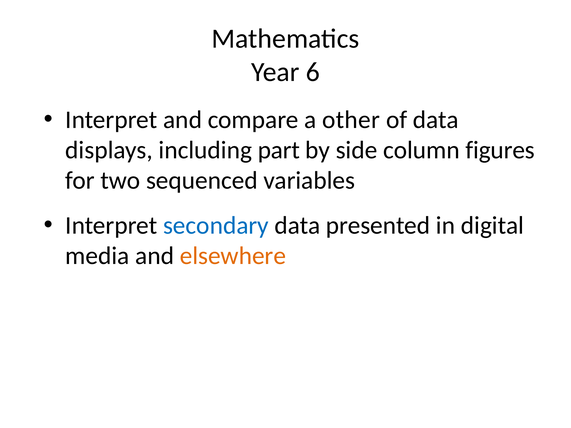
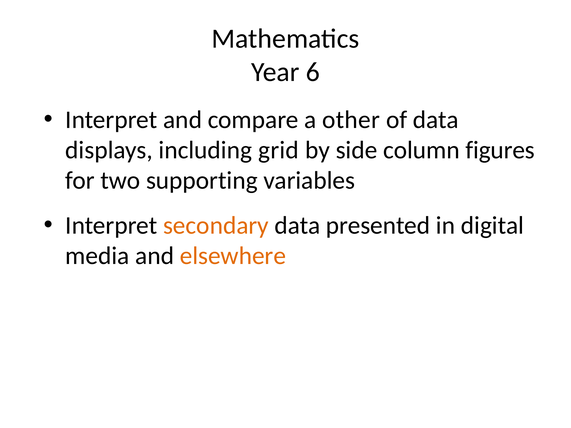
part: part -> grid (279, 150)
sequenced: sequenced -> supporting (202, 181)
secondary colour: blue -> orange (216, 225)
